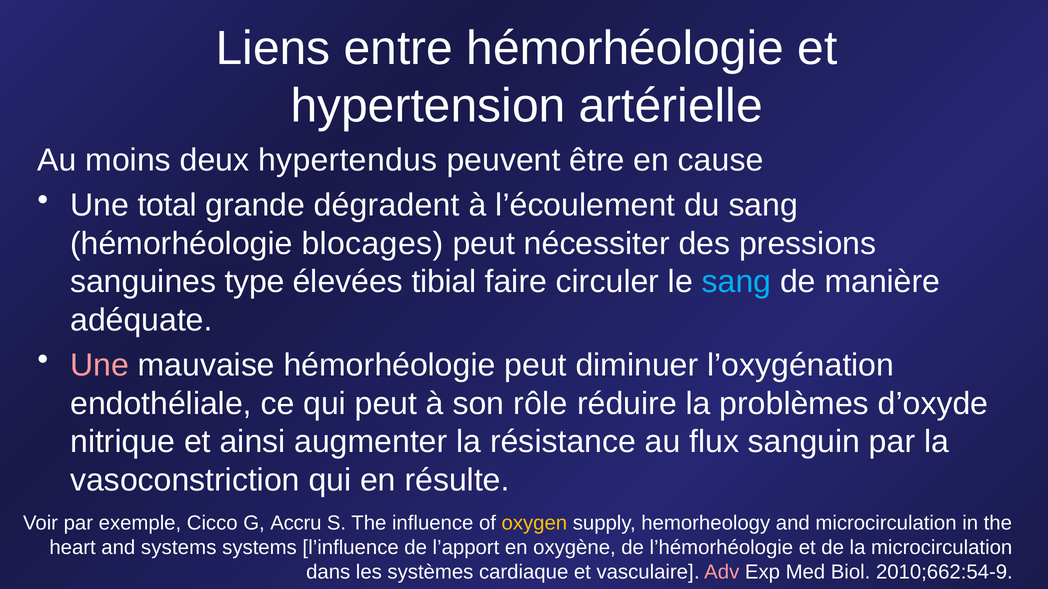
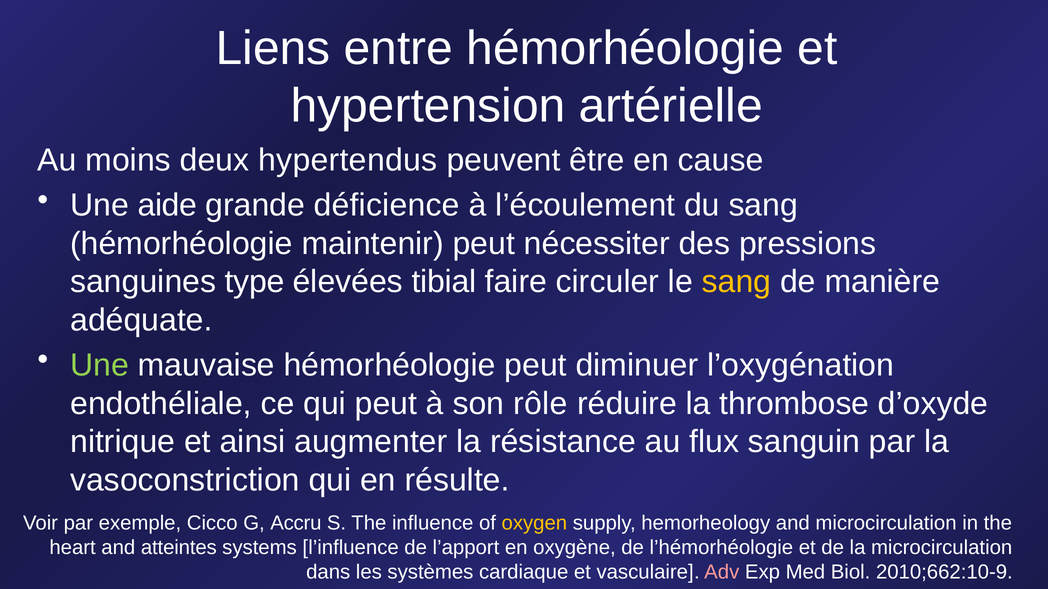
total: total -> aide (167, 205)
dégradent: dégradent -> déficience (387, 205)
blocages: blocages -> maintenir (373, 244)
sang colour: light blue -> yellow (736, 282)
Une colour: pink -> light green (100, 365)
problèmes: problèmes -> thrombose (794, 404)
and systems: systems -> atteintes (179, 548)
2010;662:54-9: 2010;662:54-9 -> 2010;662:10-9 (944, 572)
